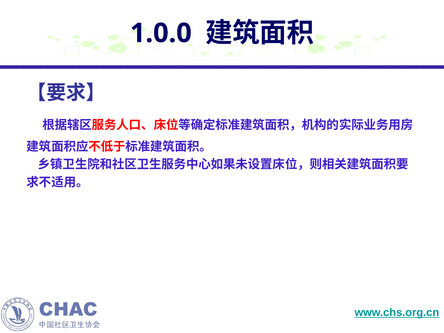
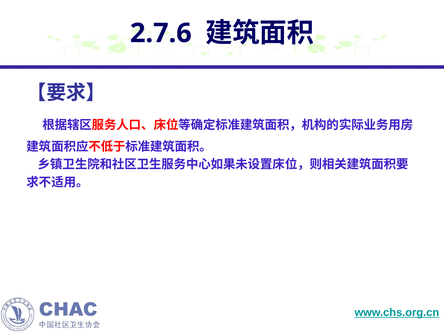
1.0.0: 1.0.0 -> 2.7.6 (161, 33)
